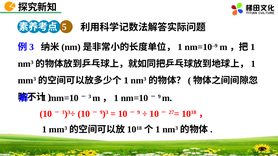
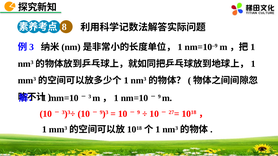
5: 5 -> 8 (64, 27)
